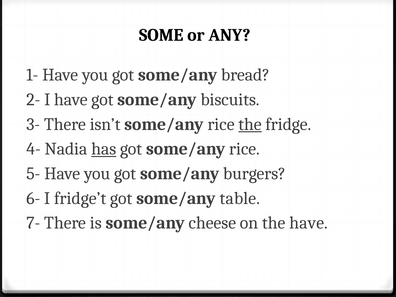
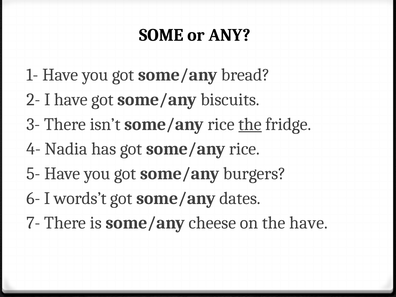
has underline: present -> none (104, 149)
fridge’t: fridge’t -> words’t (80, 198)
table: table -> dates (240, 198)
